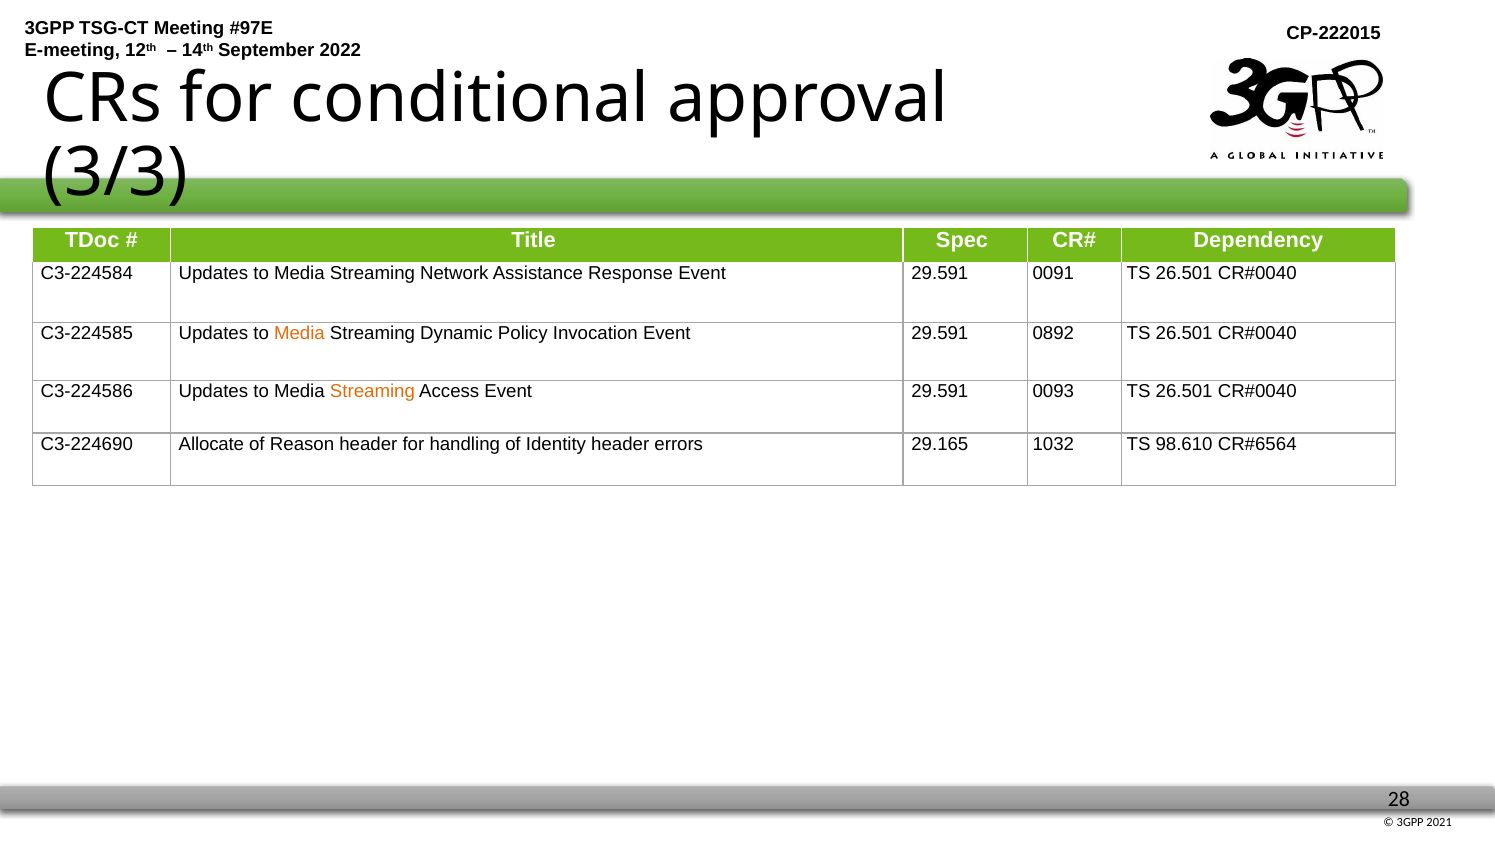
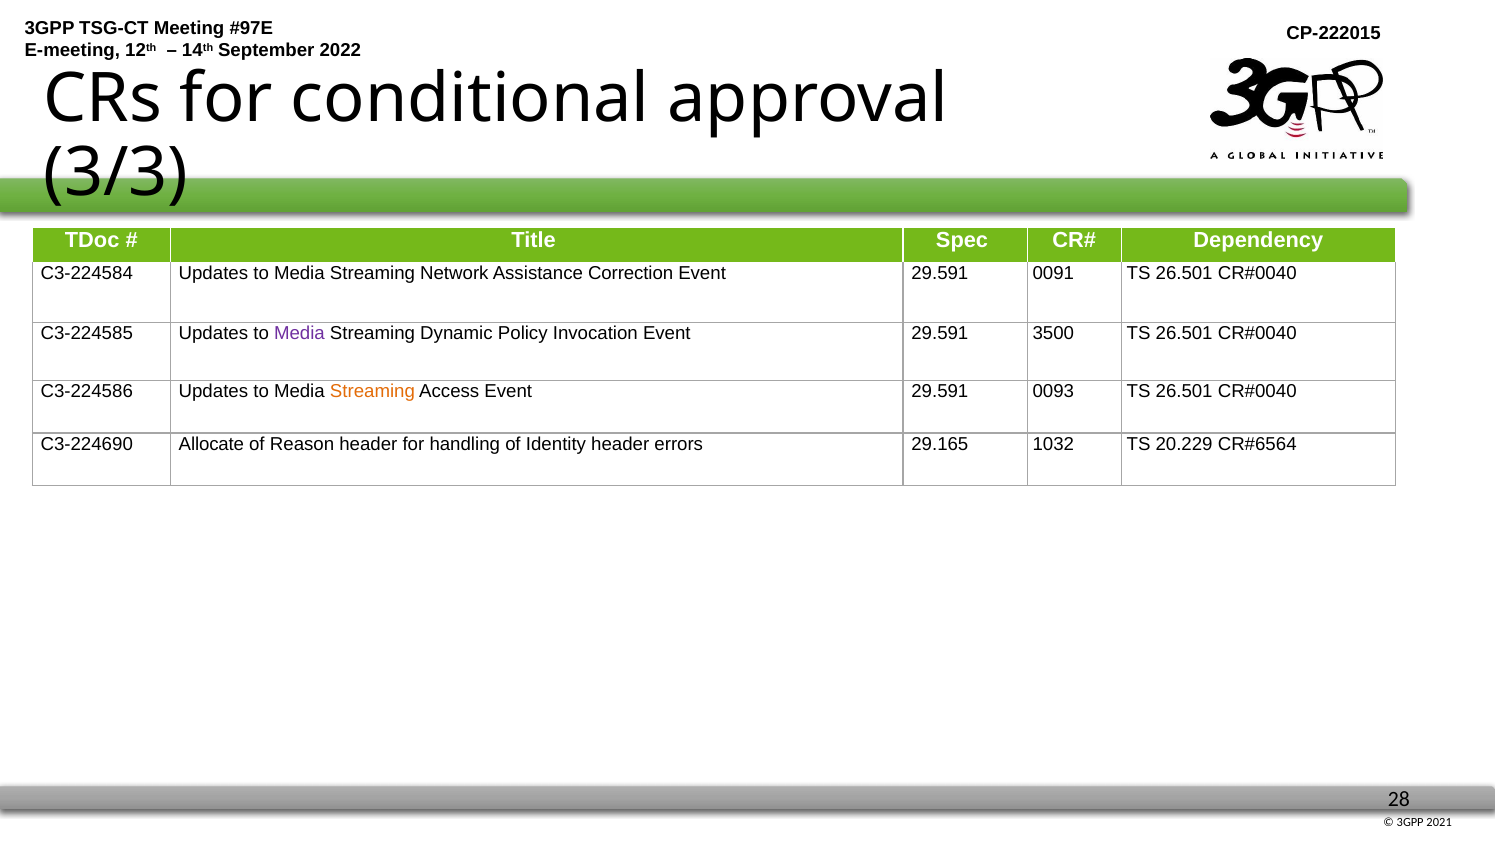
Response: Response -> Correction (631, 273)
Media colour: orange -> purple (299, 333)
0892: 0892 -> 3500 (1053, 333)
98.610: 98.610 -> 20.229 (1184, 444)
